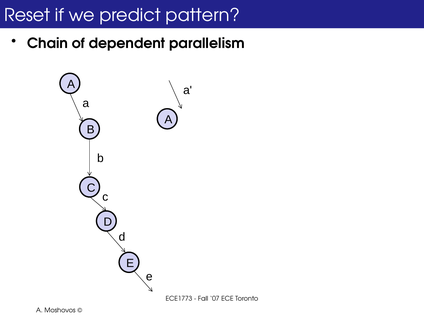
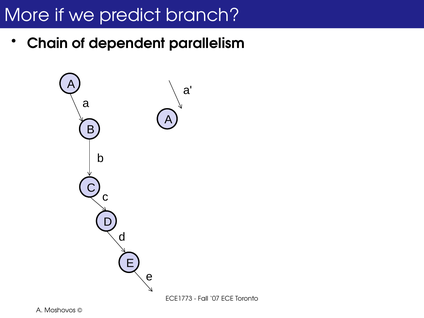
Reset: Reset -> More (27, 15)
pattern: pattern -> branch (203, 15)
